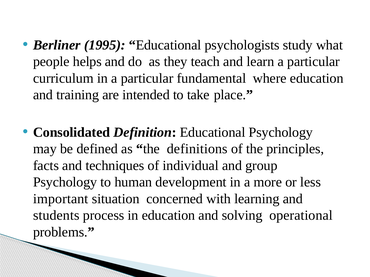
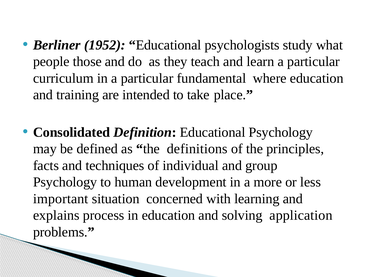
1995: 1995 -> 1952 (105, 45)
helps: helps -> those (87, 62)
students: students -> explains (56, 216)
operational: operational -> application (301, 216)
